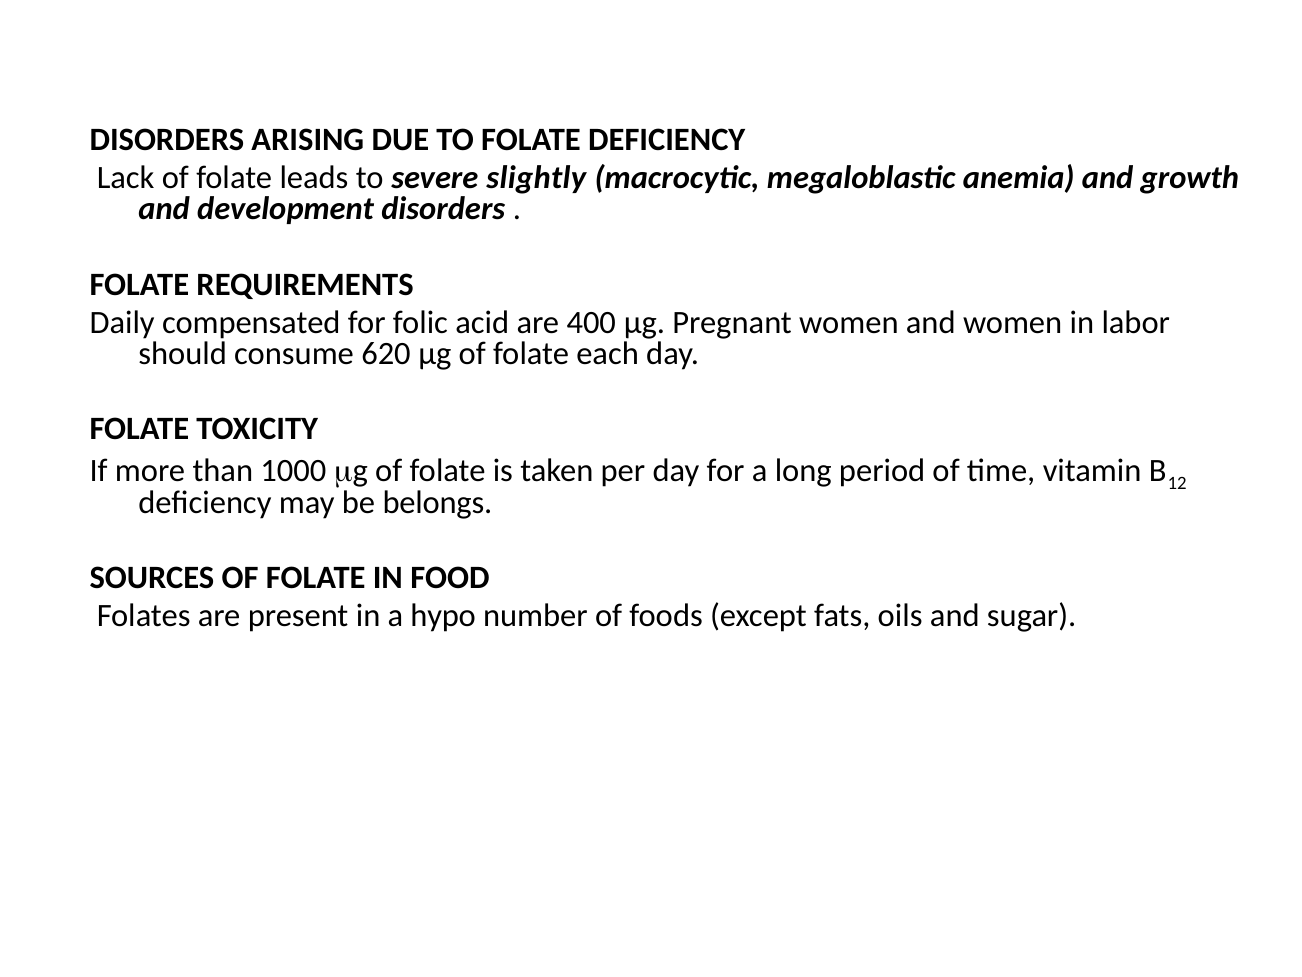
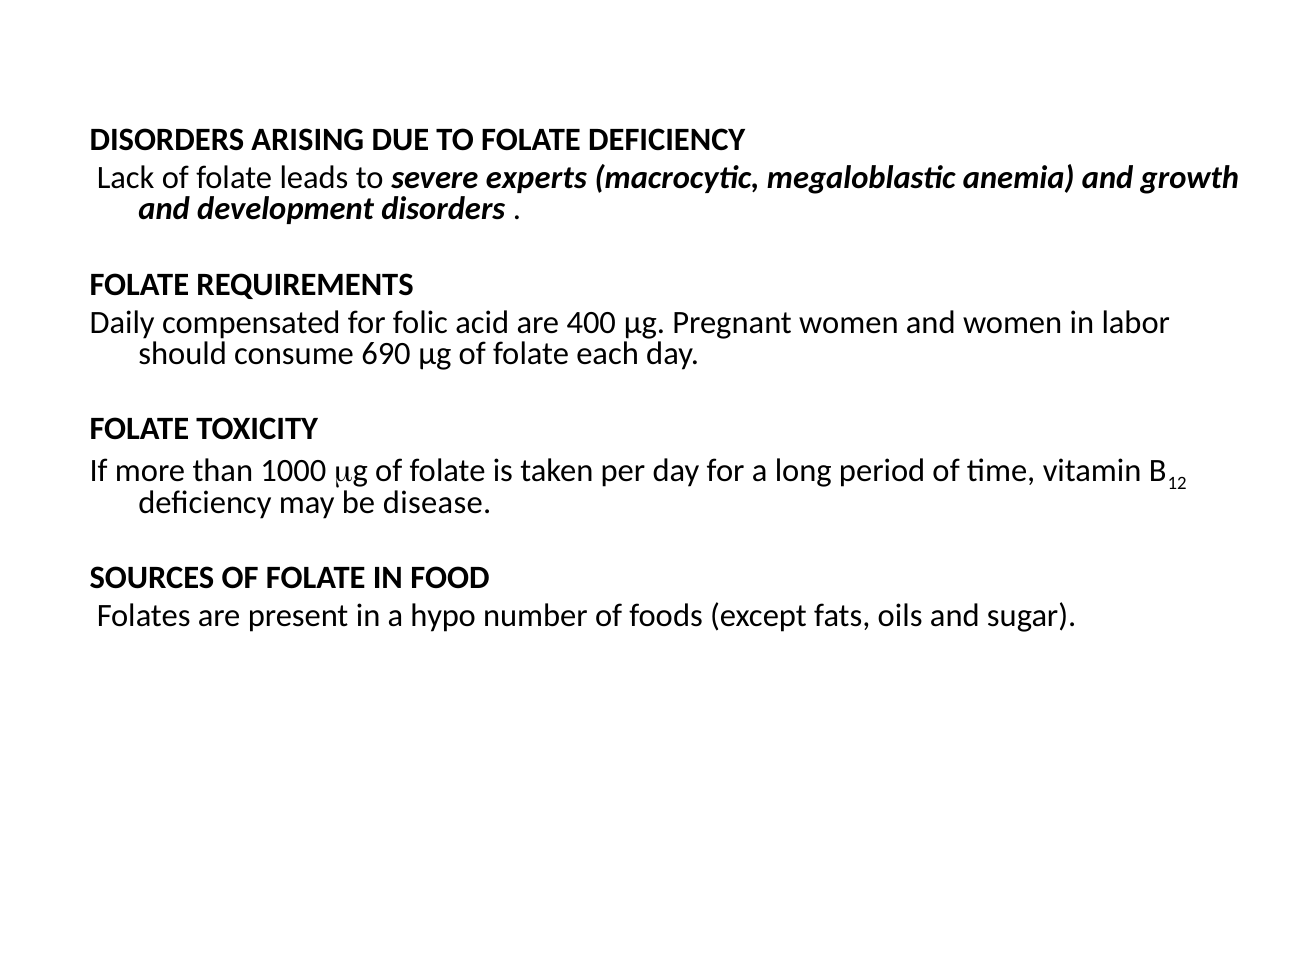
slightly: slightly -> experts (536, 178)
620: 620 -> 690 (386, 353)
belongs: belongs -> disease (437, 502)
